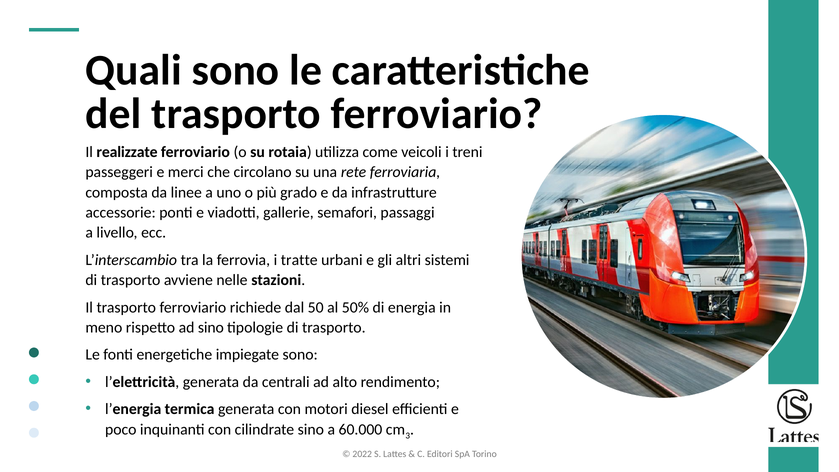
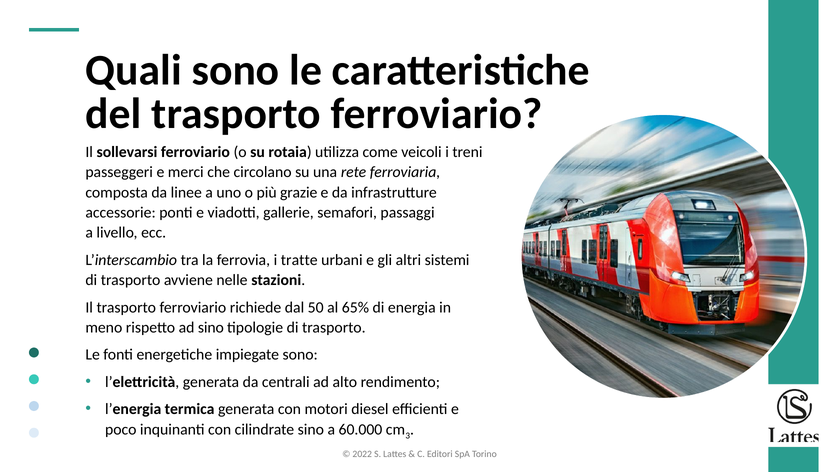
realizzate: realizzate -> sollevarsi (127, 152)
grado: grado -> grazie (299, 192)
50%: 50% -> 65% (355, 307)
